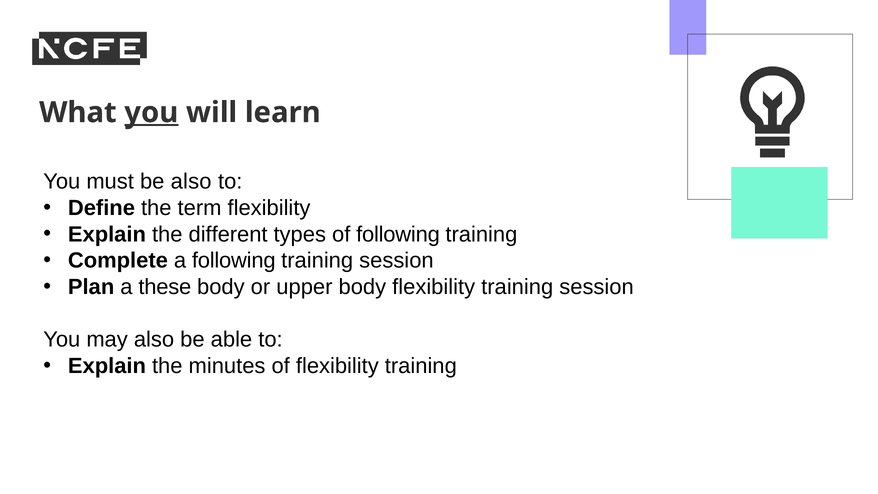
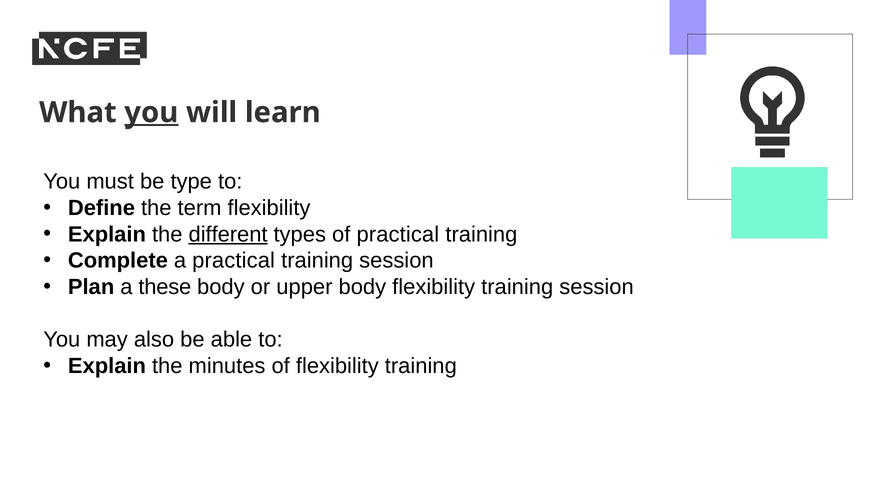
be also: also -> type (191, 182)
different underline: none -> present (228, 234)
of following: following -> practical (398, 234)
a following: following -> practical (234, 261)
